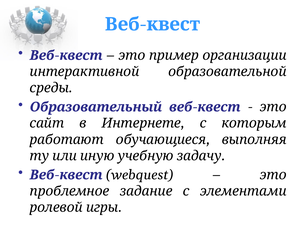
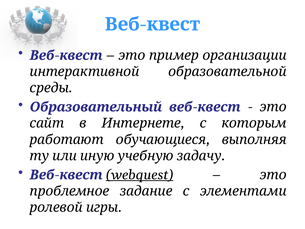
webquest underline: none -> present (140, 175)
